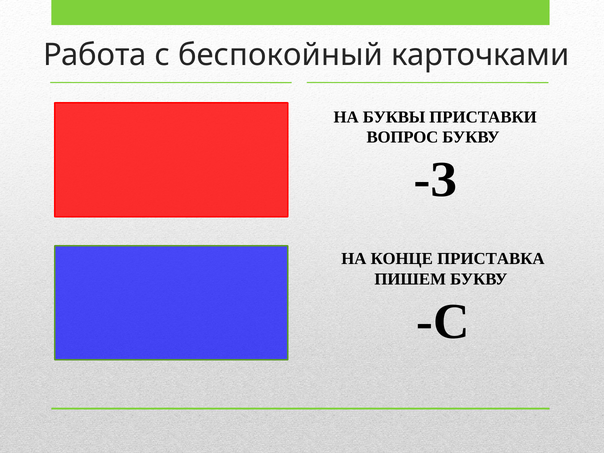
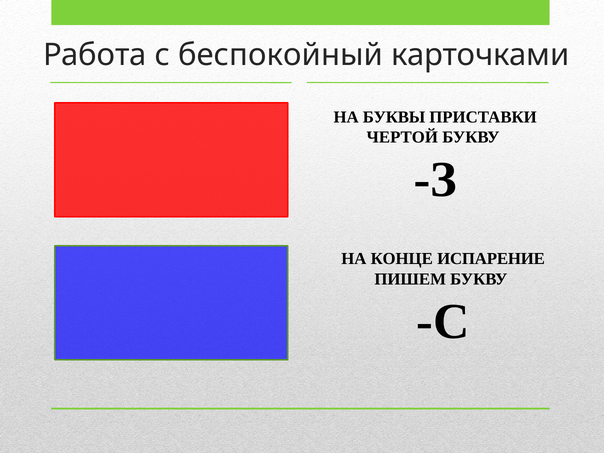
ВОПРОС: ВОПРОС -> ЧЕРТОЙ (402, 137)
ПРИСТАВКА: ПРИСТАВКА -> ИСПАРЕНИЕ (491, 259)
